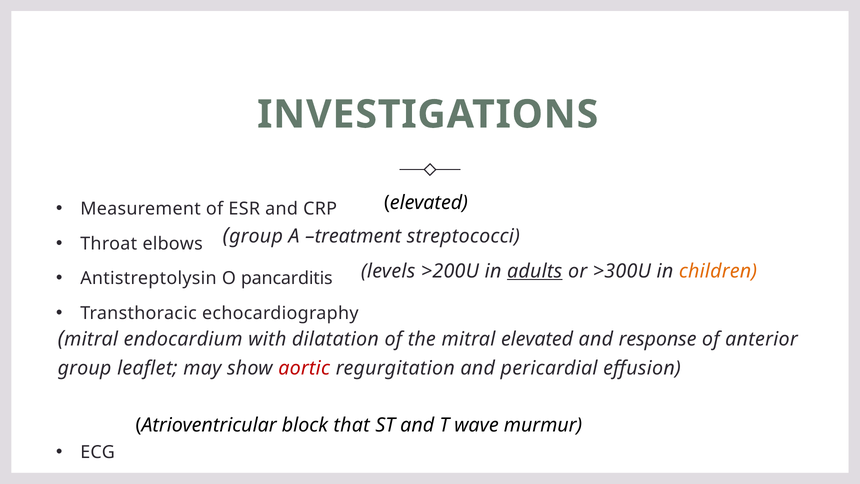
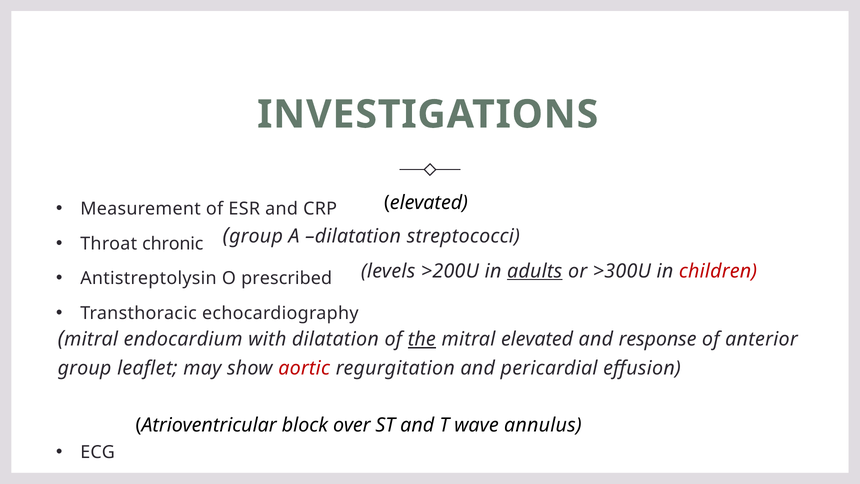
A treatment: treatment -> dilatation (353, 236)
elbows: elbows -> chronic (173, 243)
children colour: orange -> red (718, 271)
pancarditis: pancarditis -> prescribed (287, 278)
the underline: none -> present (422, 339)
that: that -> over (352, 425)
murmur: murmur -> annulus (543, 425)
